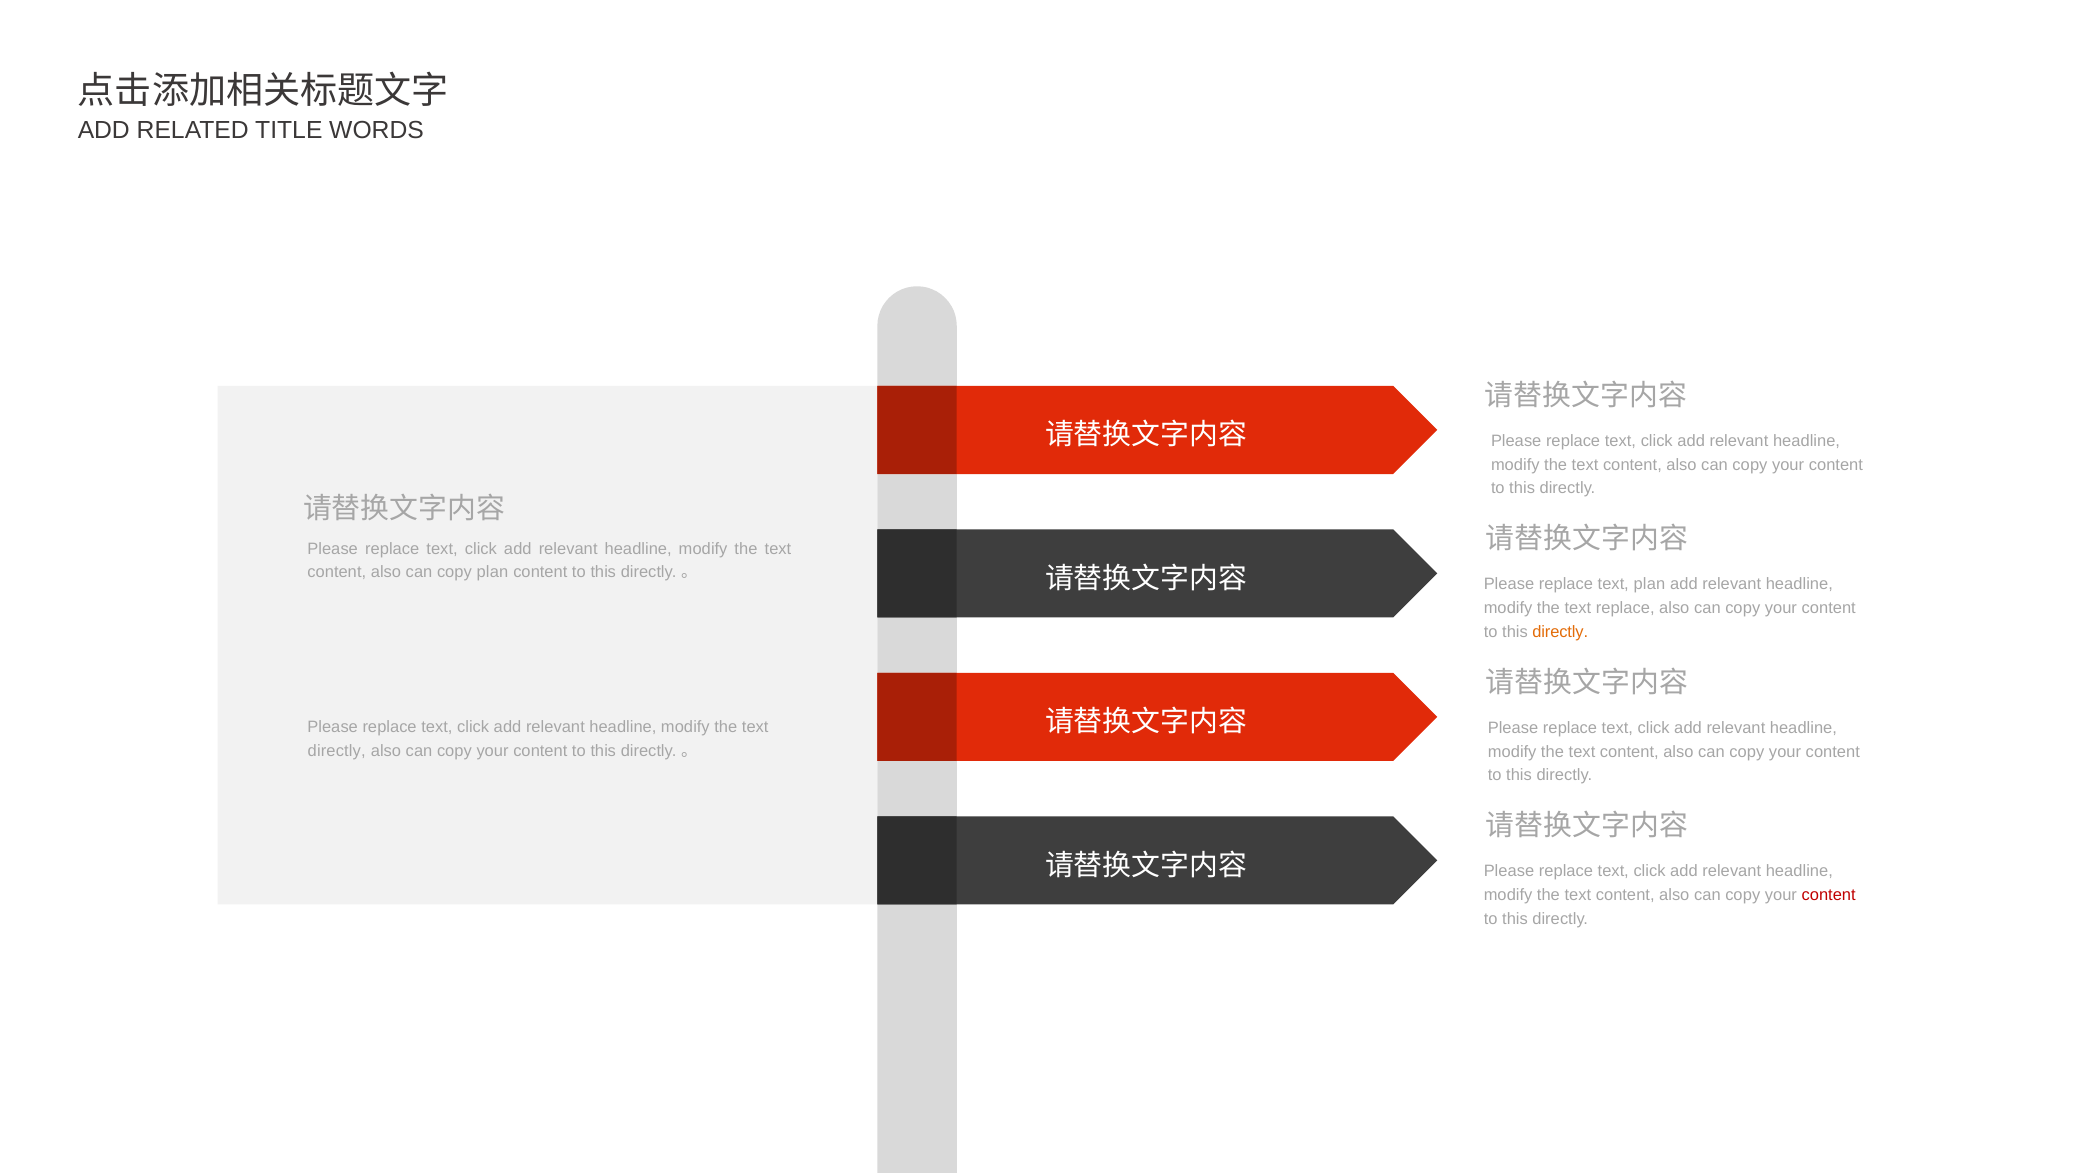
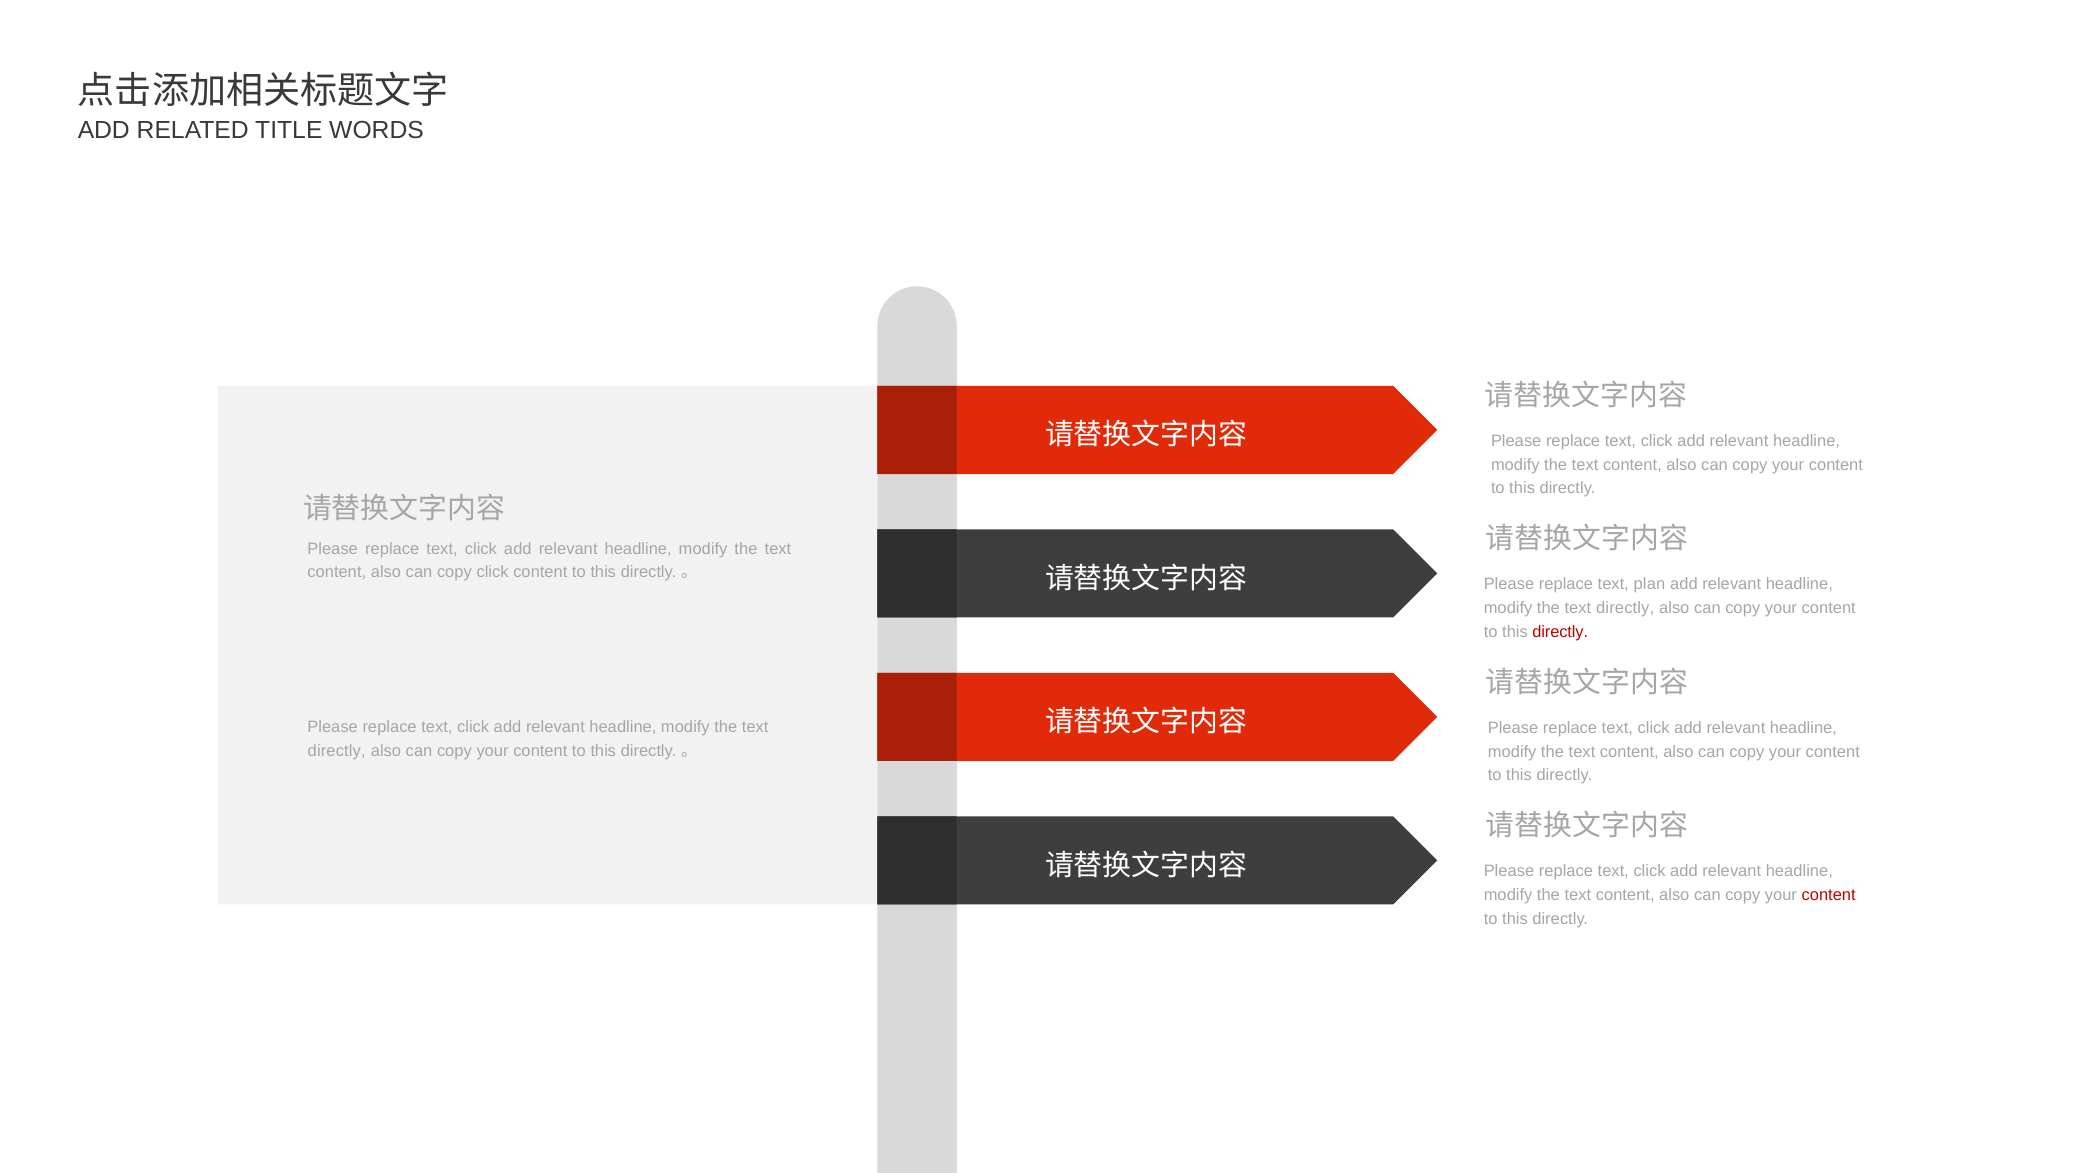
copy plan: plan -> click (493, 572)
replace: replace -> directly (1625, 608)
directly colour: orange -> red (1560, 632)
